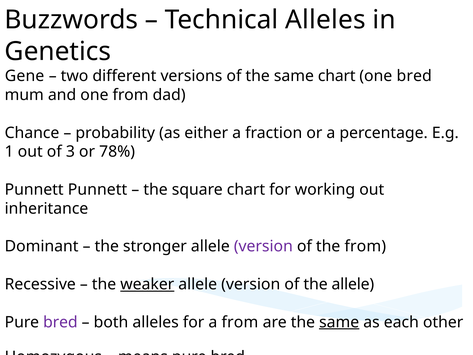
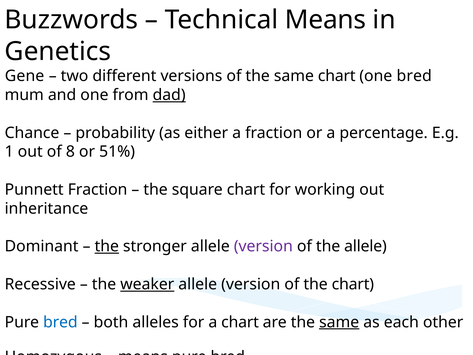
Technical Alleles: Alleles -> Means (326, 20)
dad underline: none -> present (169, 95)
3: 3 -> 8 (70, 152)
78%: 78% -> 51% (117, 152)
Punnett Punnett: Punnett -> Fraction (98, 189)
the underline: none -> present (107, 246)
the from: from -> allele (365, 246)
the allele: allele -> chart (353, 284)
bred colour: purple -> blue (60, 322)
a from: from -> chart (240, 322)
